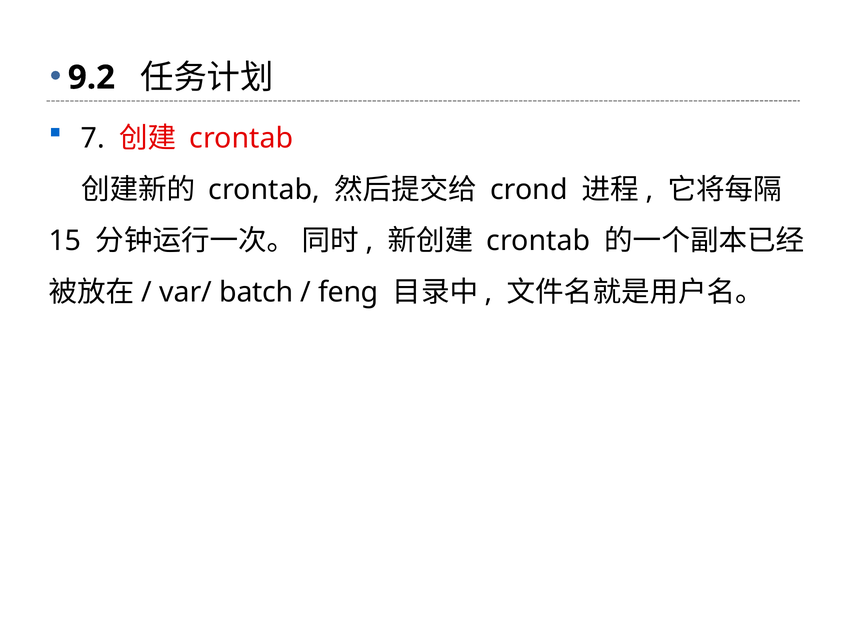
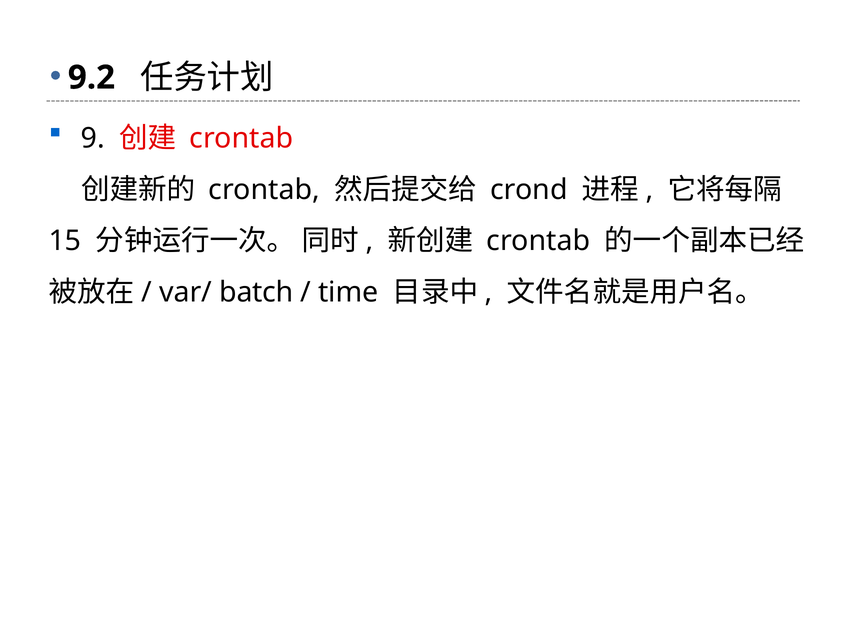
7: 7 -> 9 (93, 138)
feng: feng -> time (348, 292)
